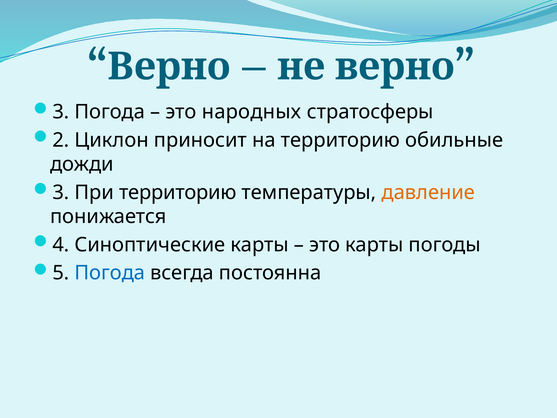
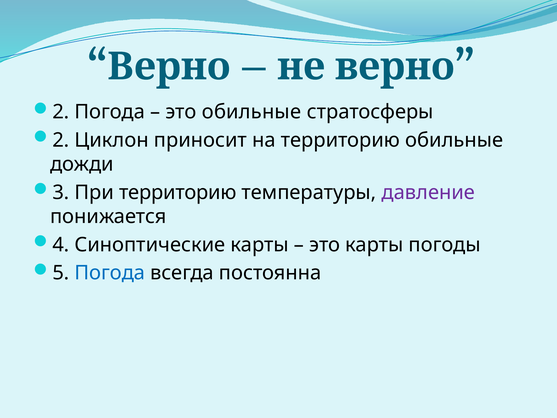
3: 3 -> 2 (61, 112)
это народных: народных -> обильные (252, 112)
давление colour: orange -> purple (428, 192)
